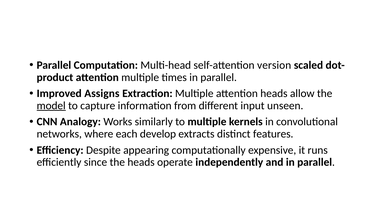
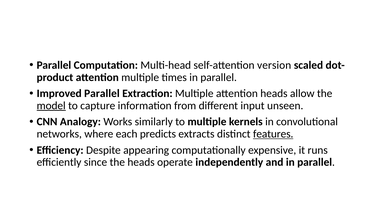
Improved Assigns: Assigns -> Parallel (102, 94)
develop: develop -> predicts (158, 134)
features underline: none -> present (273, 134)
